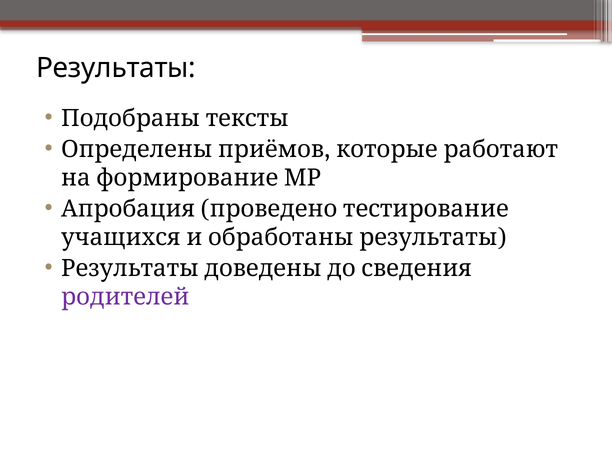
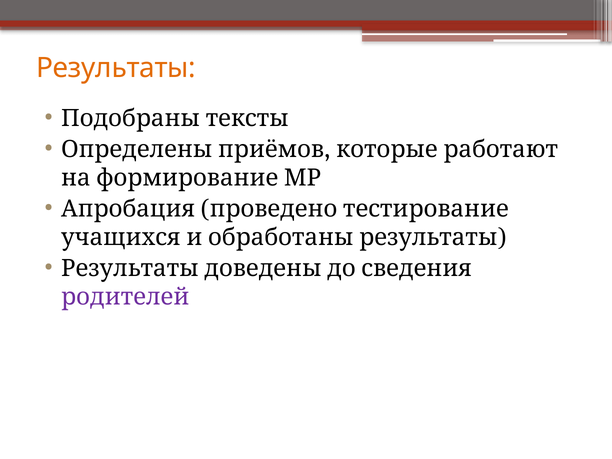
Результаты colour: black -> orange (116, 68)
